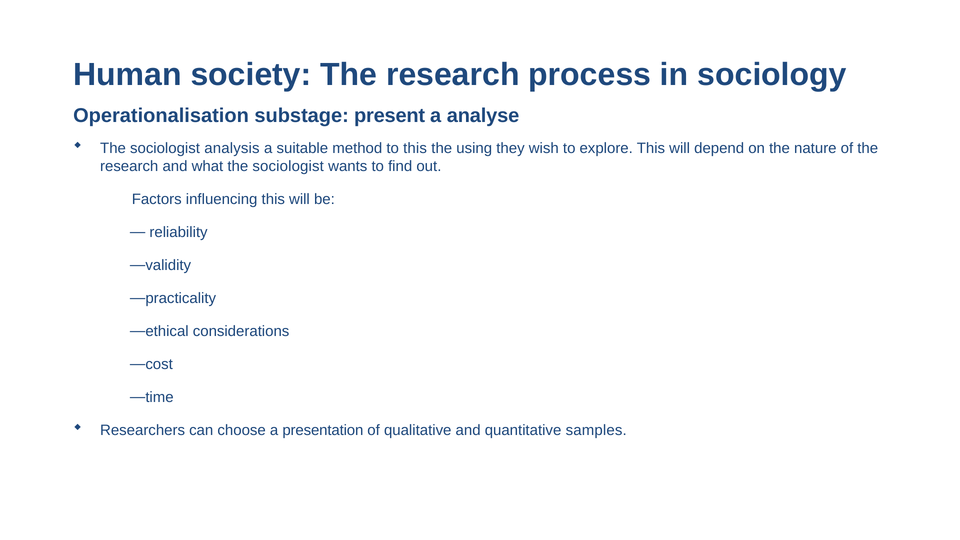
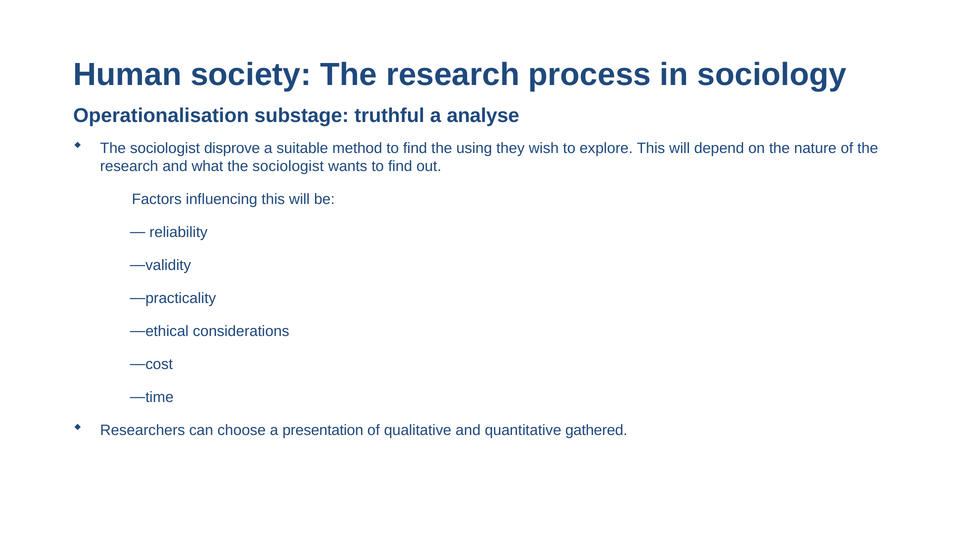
present: present -> truthful (389, 116)
analysis: analysis -> disprove (232, 148)
method to this: this -> find (415, 148)
samples: samples -> gathered (596, 430)
